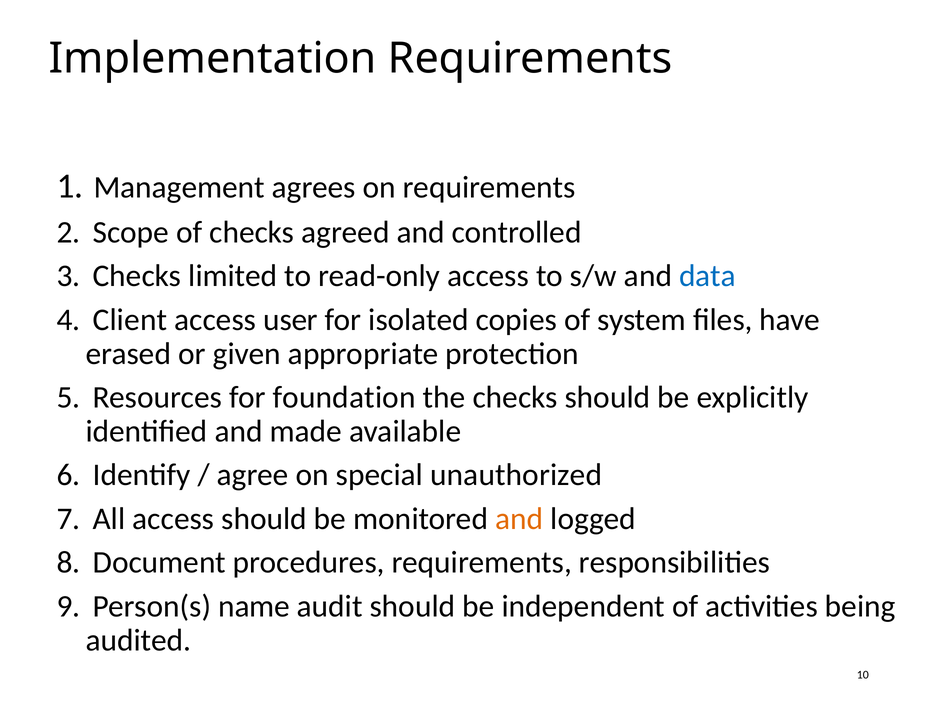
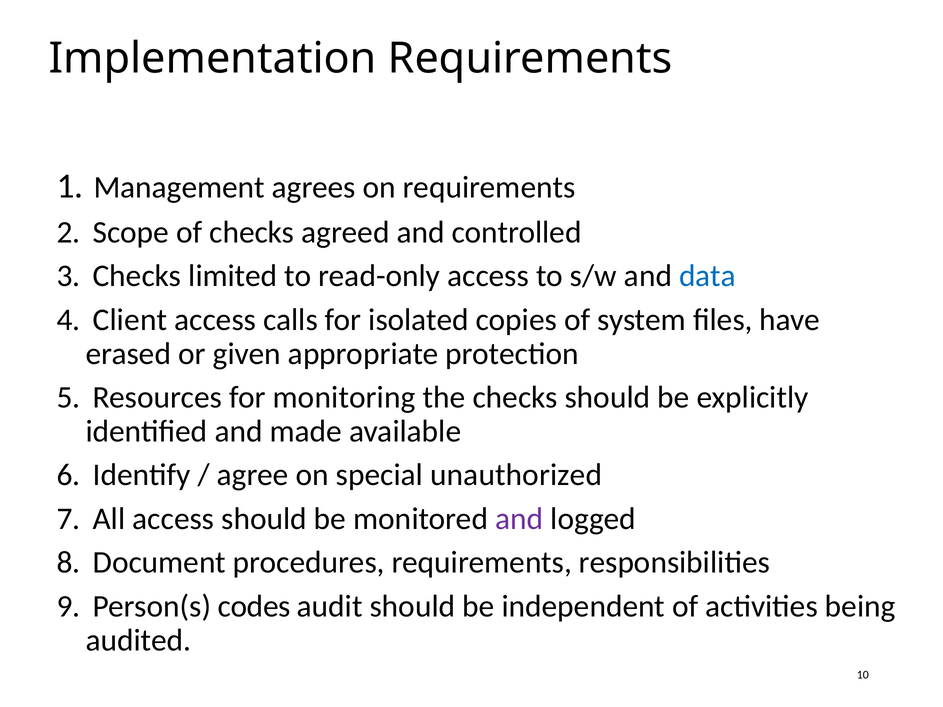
user: user -> calls (291, 320)
foundation: foundation -> monitoring (344, 398)
and colour: orange -> purple (519, 519)
name: name -> codes (254, 607)
